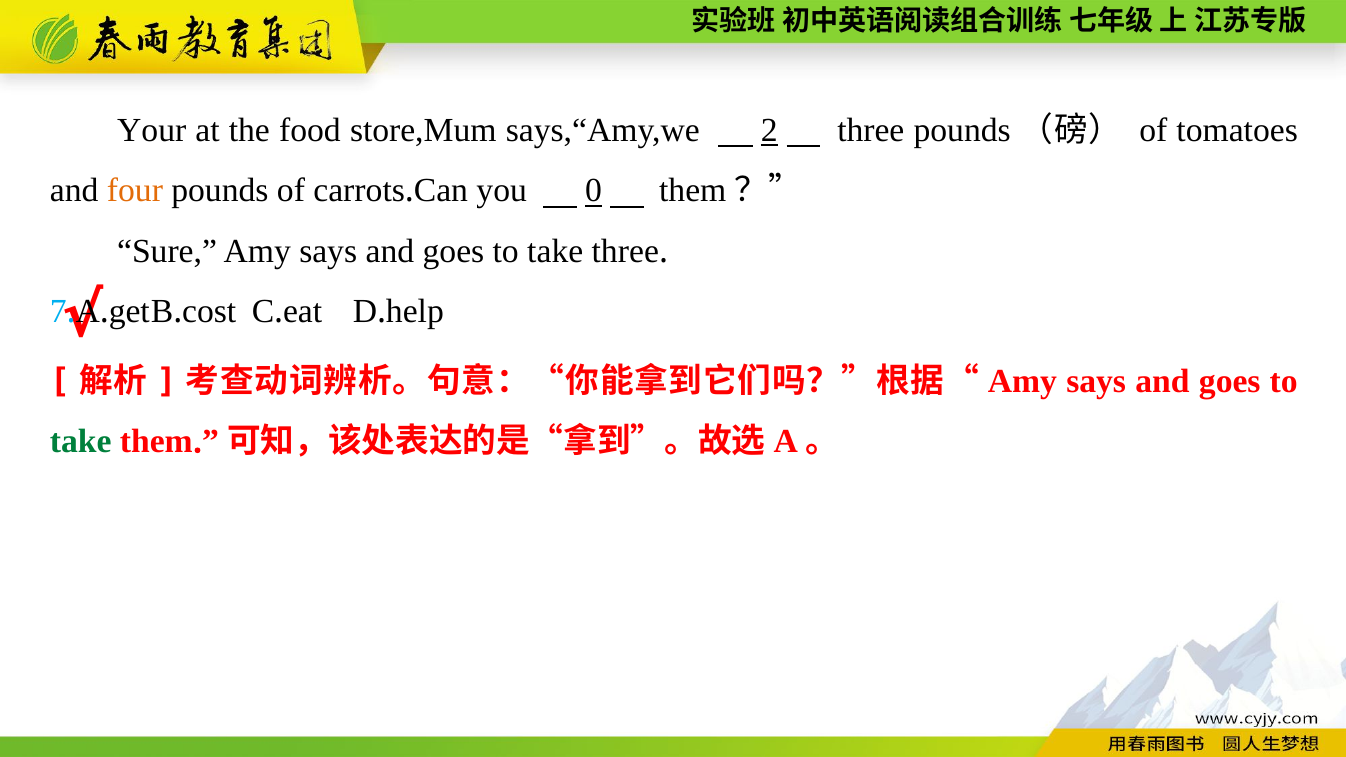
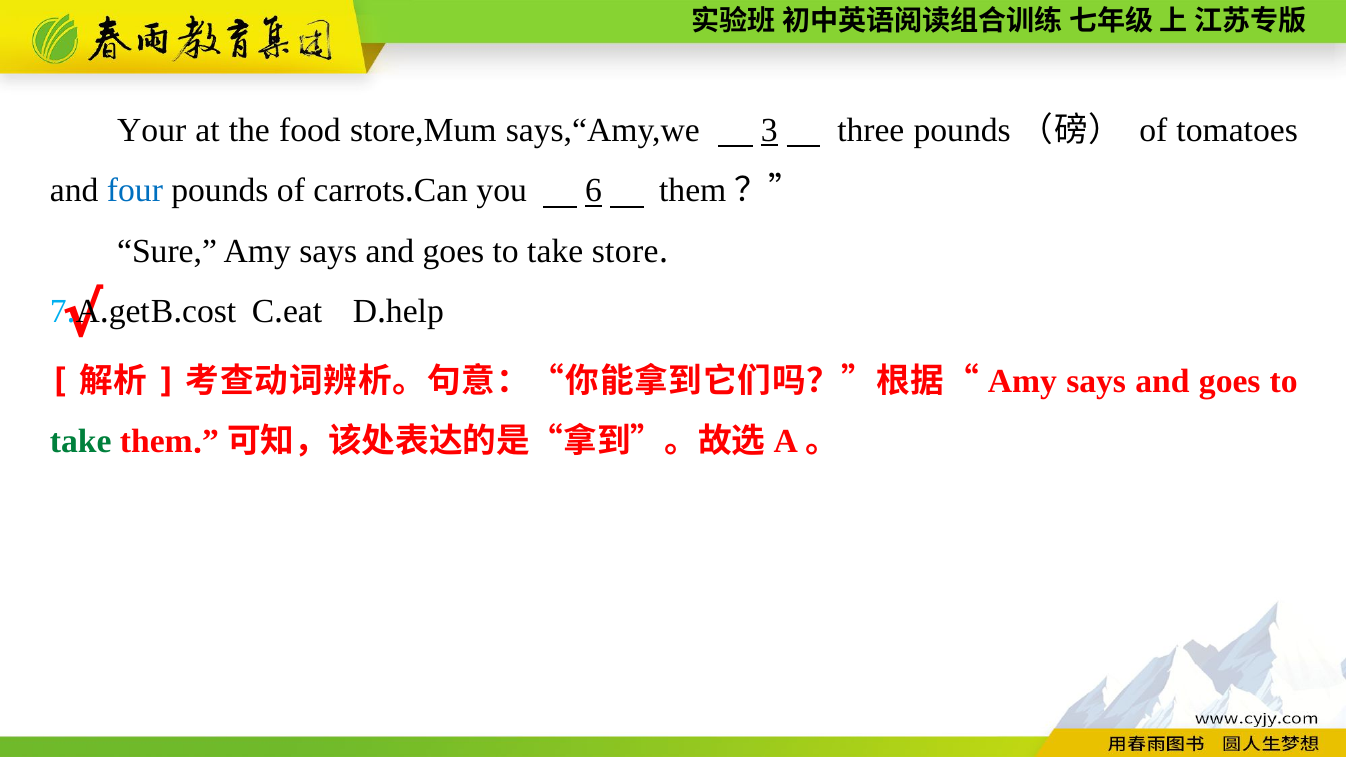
2: 2 -> 3 (769, 130)
four colour: orange -> blue (135, 191)
0: 0 -> 6 (594, 191)
take three: three -> store (625, 251)
